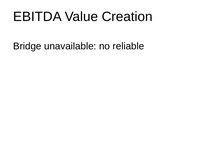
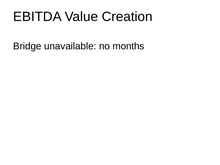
reliable: reliable -> months (128, 46)
